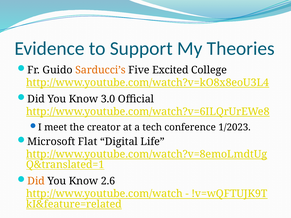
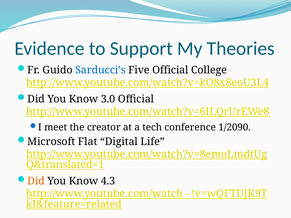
Sarducci’s colour: orange -> blue (100, 70)
Five Excited: Excited -> Official (170, 70)
1/2023: 1/2023 -> 1/2090 (235, 127)
2.6: 2.6 -> 4.3 (108, 181)
